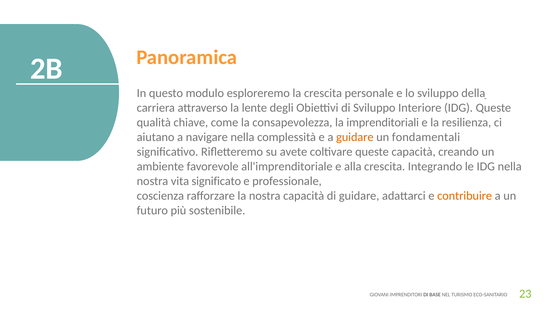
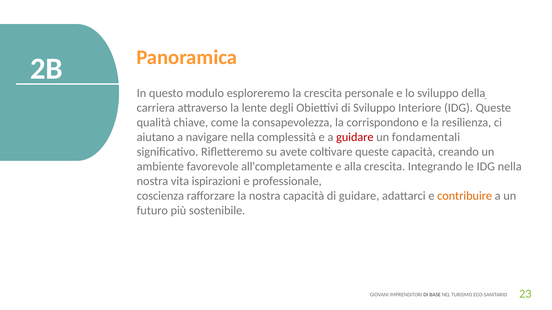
imprenditoriali: imprenditoriali -> corrispondono (383, 123)
guidare colour: orange -> red (355, 137)
all'imprenditoriale: all'imprenditoriale -> all'completamente (287, 167)
significato: significato -> ispirazioni (216, 182)
